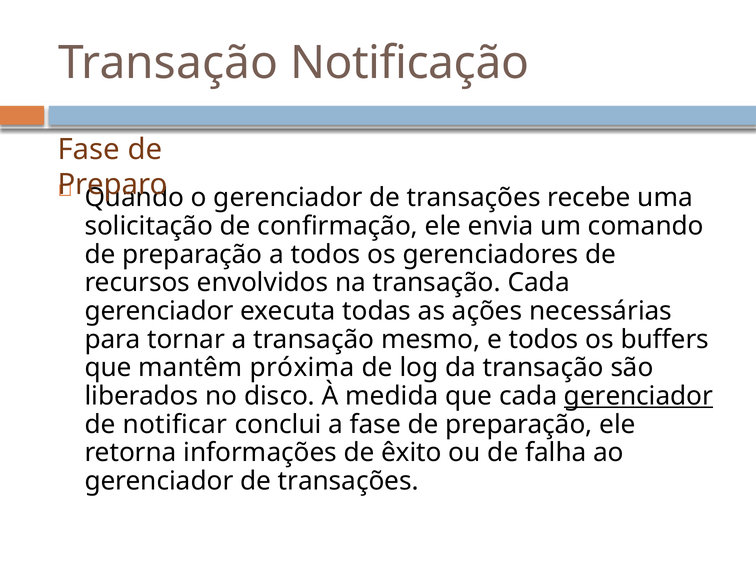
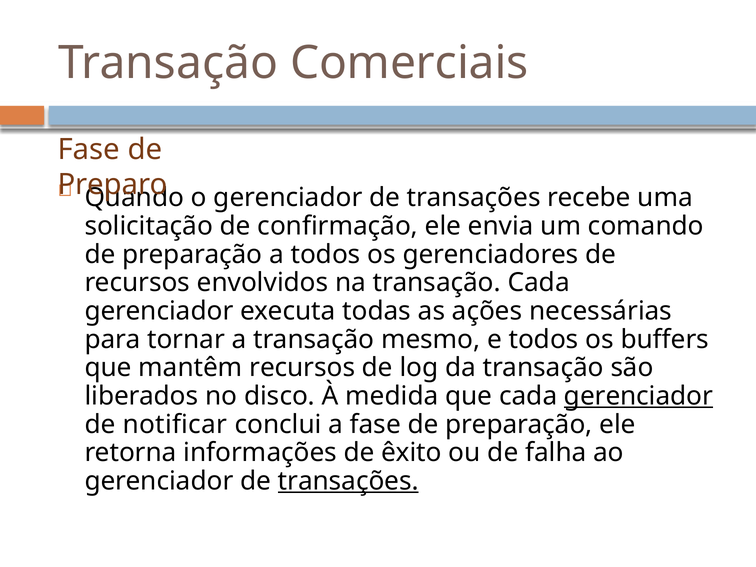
Notificação: Notificação -> Comerciais (409, 63)
mantêm próxima: próxima -> recursos (302, 368)
transações underline: none -> present (348, 481)
